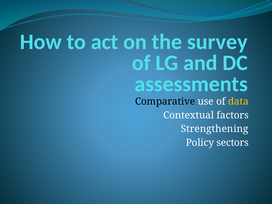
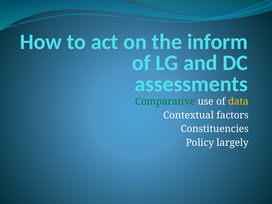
survey: survey -> inform (217, 42)
Comparative colour: black -> green (165, 101)
Strengthening: Strengthening -> Constituencies (215, 129)
sectors: sectors -> largely (233, 143)
